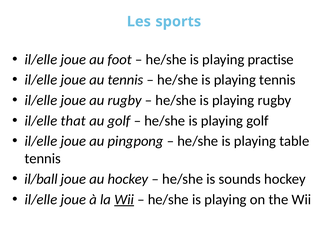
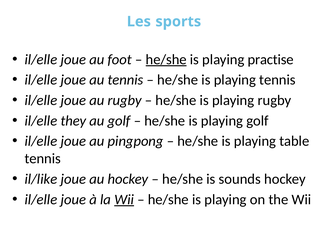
he/she underline: none -> present (166, 59)
that: that -> they (73, 121)
il/ball: il/ball -> il/like (41, 179)
